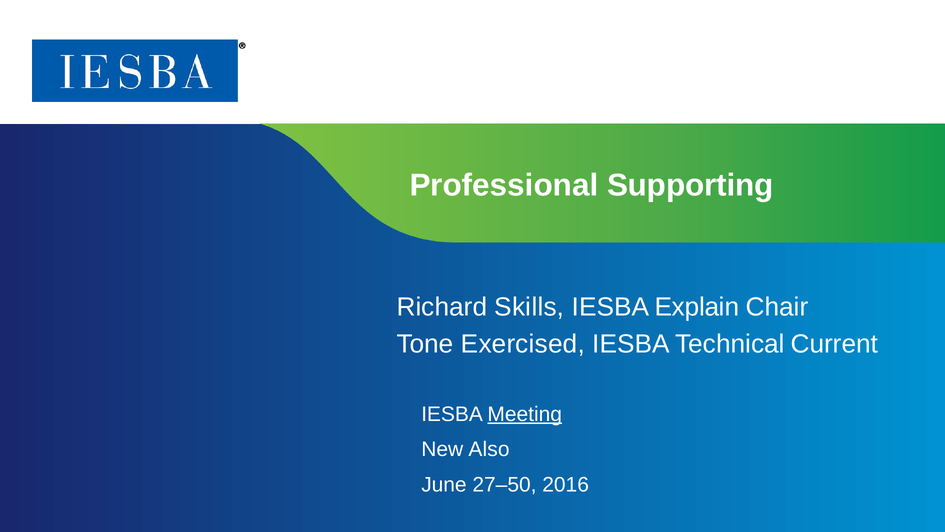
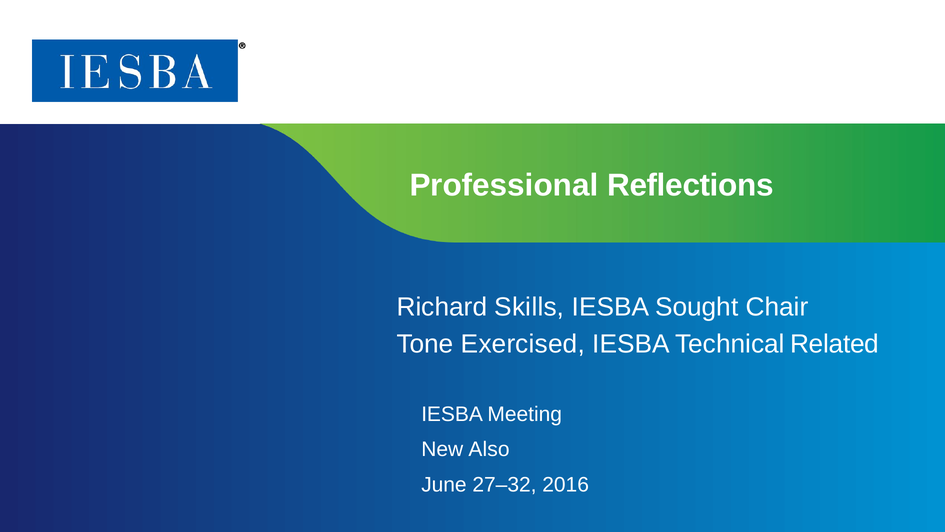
Supporting: Supporting -> Reflections (690, 185)
Explain: Explain -> Sought (697, 307)
Current: Current -> Related (835, 344)
Meeting underline: present -> none (525, 414)
27–50: 27–50 -> 27–32 (504, 485)
